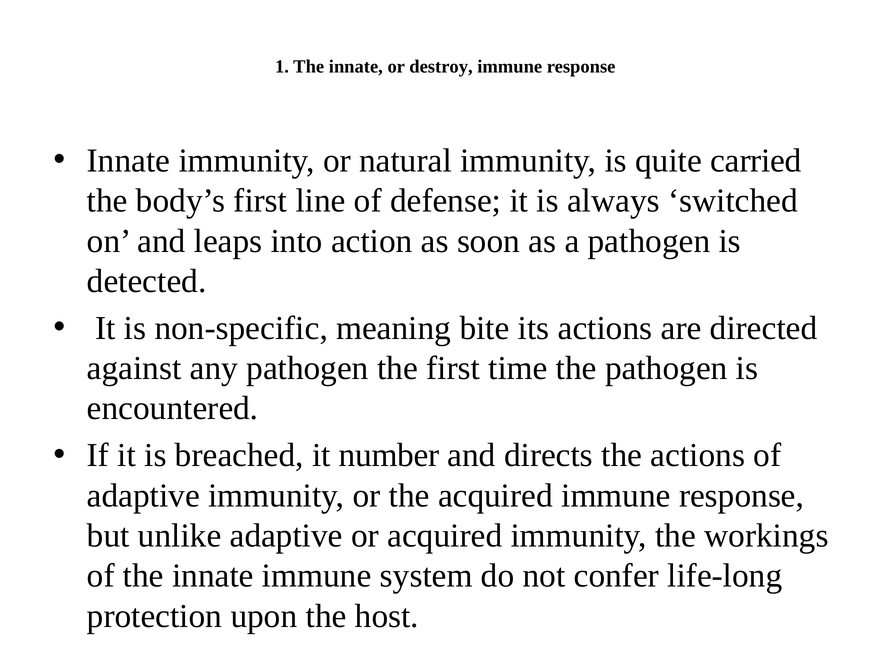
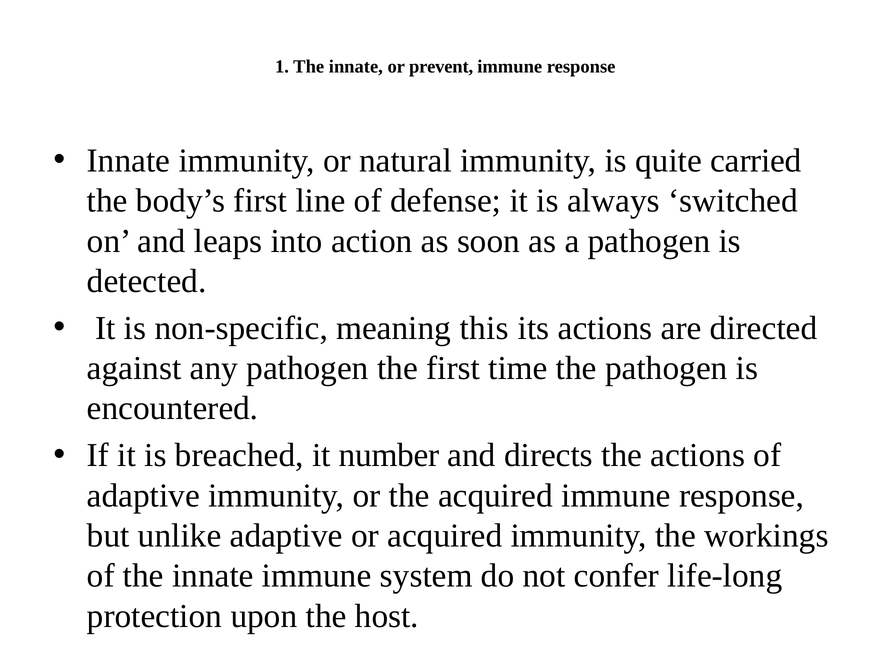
destroy: destroy -> prevent (441, 67)
bite: bite -> this (484, 328)
